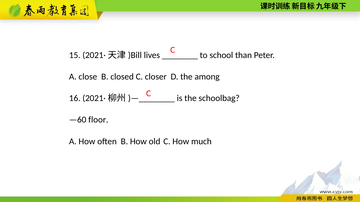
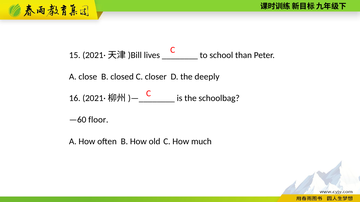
among: among -> deeply (207, 77)
